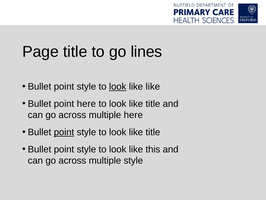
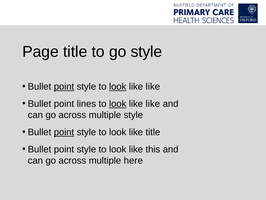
go lines: lines -> style (146, 52)
point underline: none -> present (64, 86)
point here: here -> lines (86, 104)
look underline: none -> present (118, 104)
title: title -> like (153, 104)
multiple here: here -> style (133, 115)
multiple style: style -> here (133, 160)
